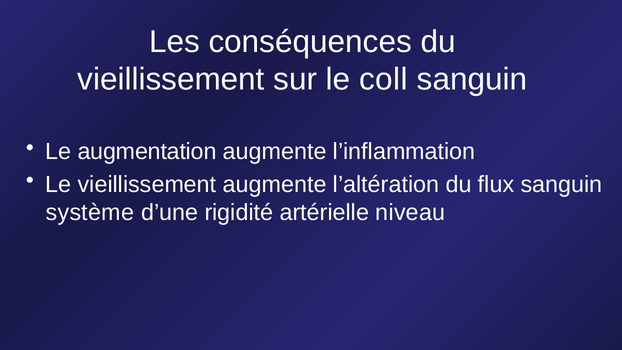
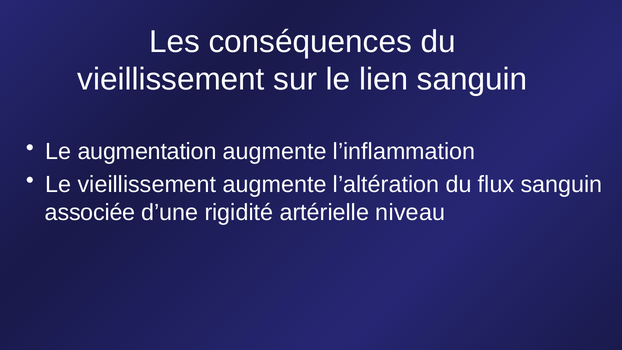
coll: coll -> lien (384, 79)
système: système -> associée (90, 212)
